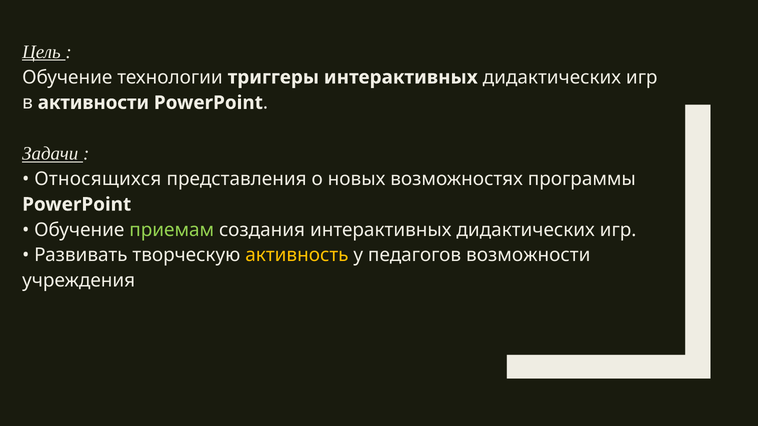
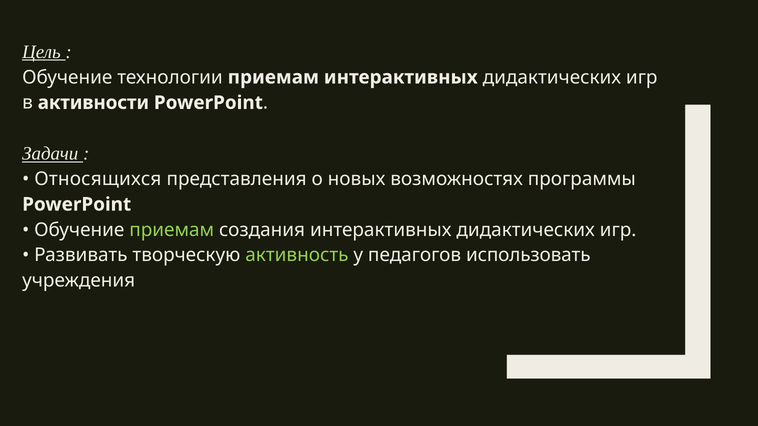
технологии триггеры: триггеры -> приемам (273, 77)
активность colour: yellow -> light green (297, 255)
возможности: возможности -> использовать (528, 255)
